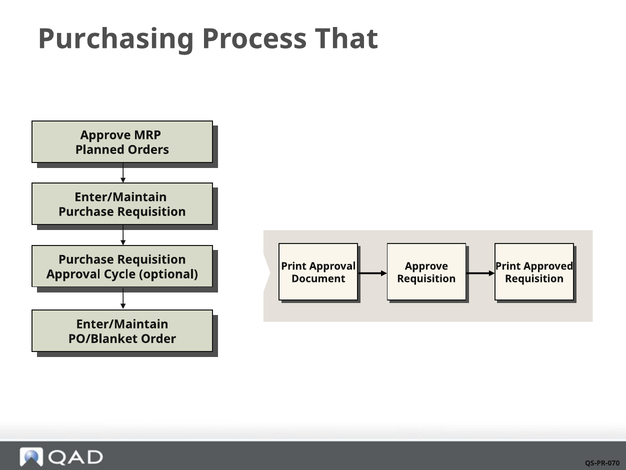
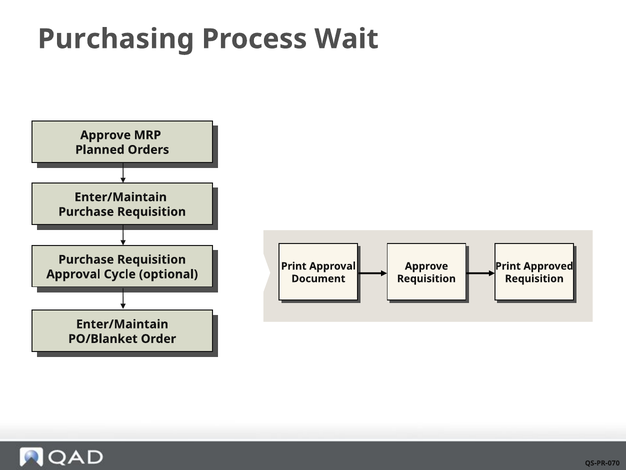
That: That -> Wait (347, 39)
